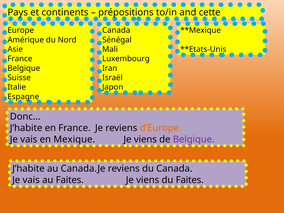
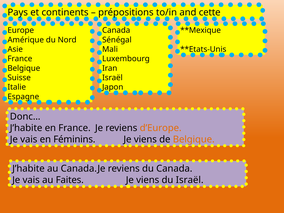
Mexique: Mexique -> Féminins (74, 139)
Belgique colour: purple -> orange (194, 139)
du Faites: Faites -> Israël (190, 180)
